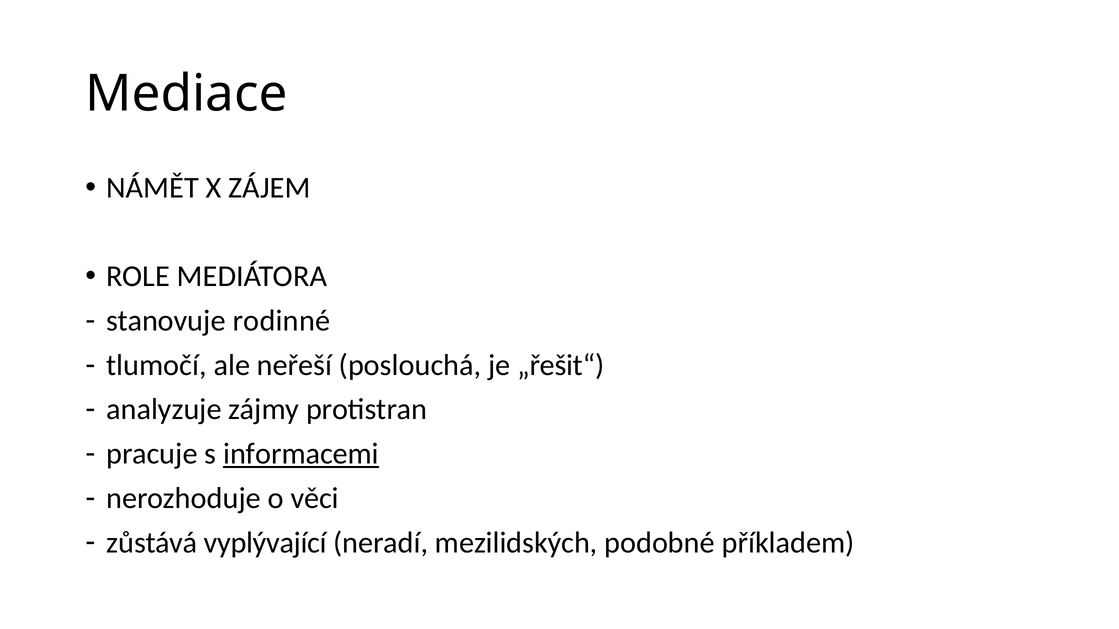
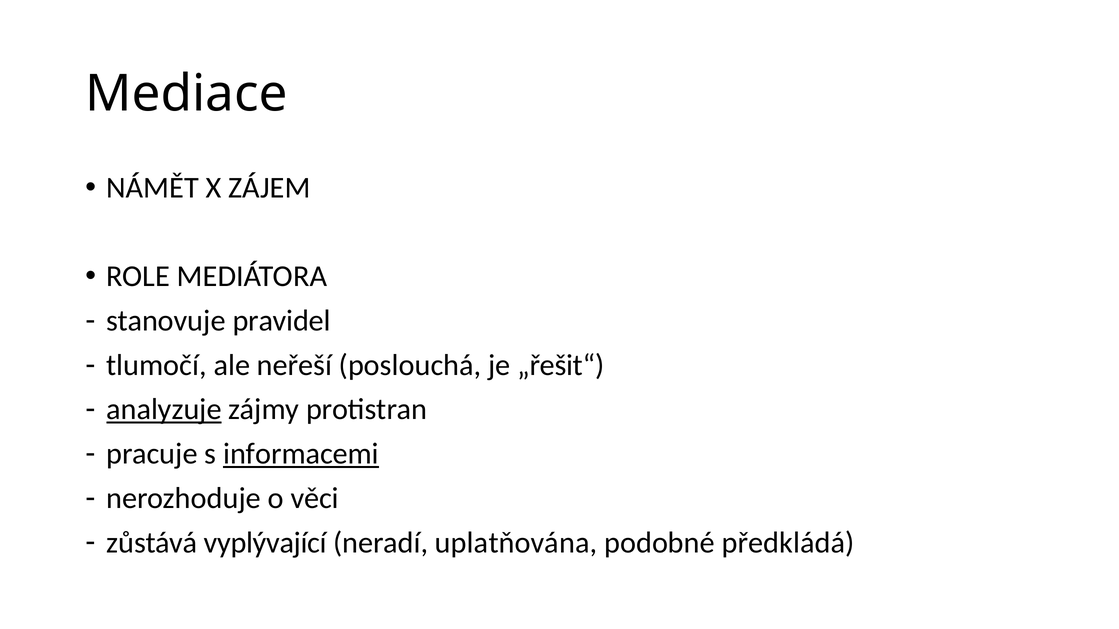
rodinné: rodinné -> pravidel (282, 321)
analyzuje underline: none -> present (164, 410)
mezilidských: mezilidských -> uplatňována (516, 543)
příkladem: příkladem -> předkládá (788, 543)
